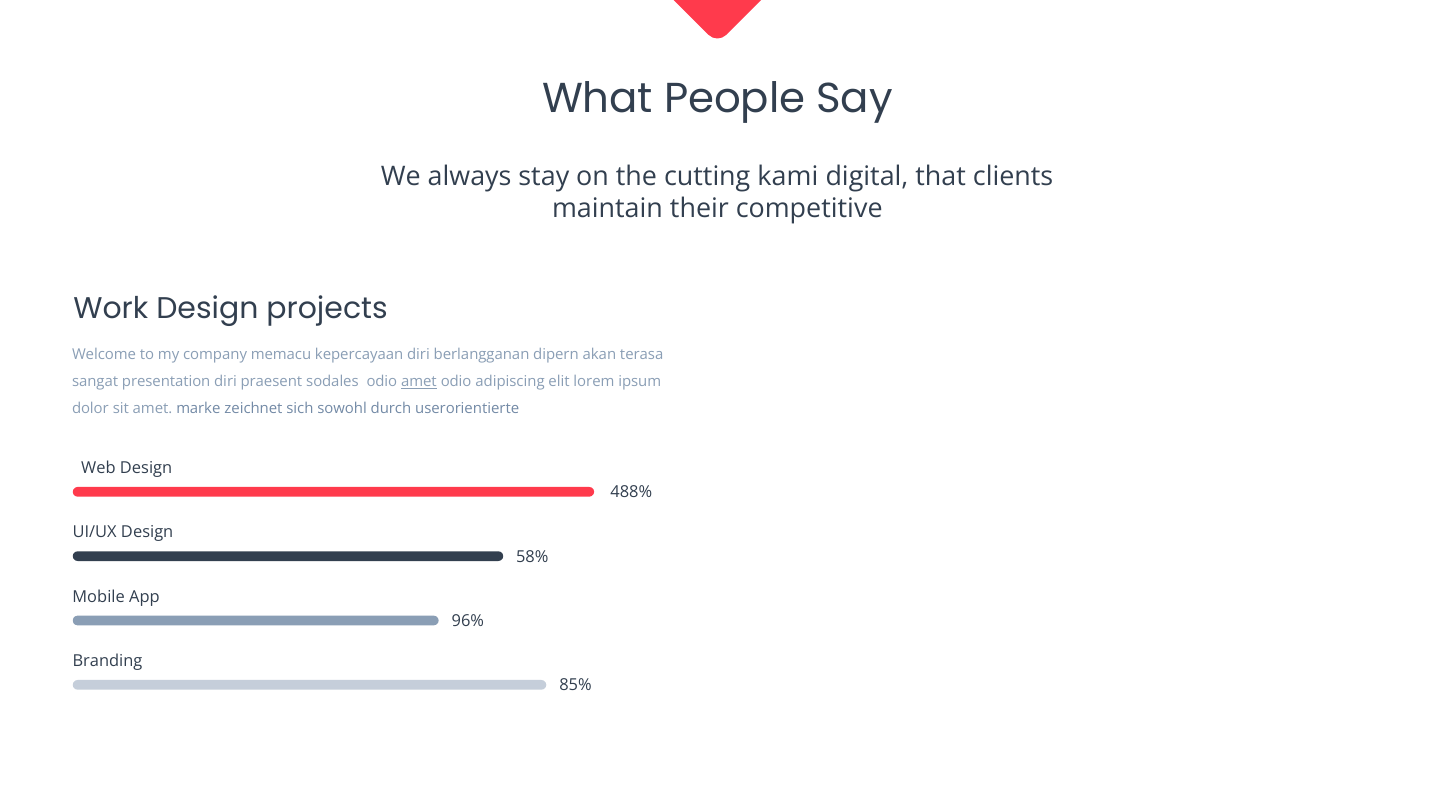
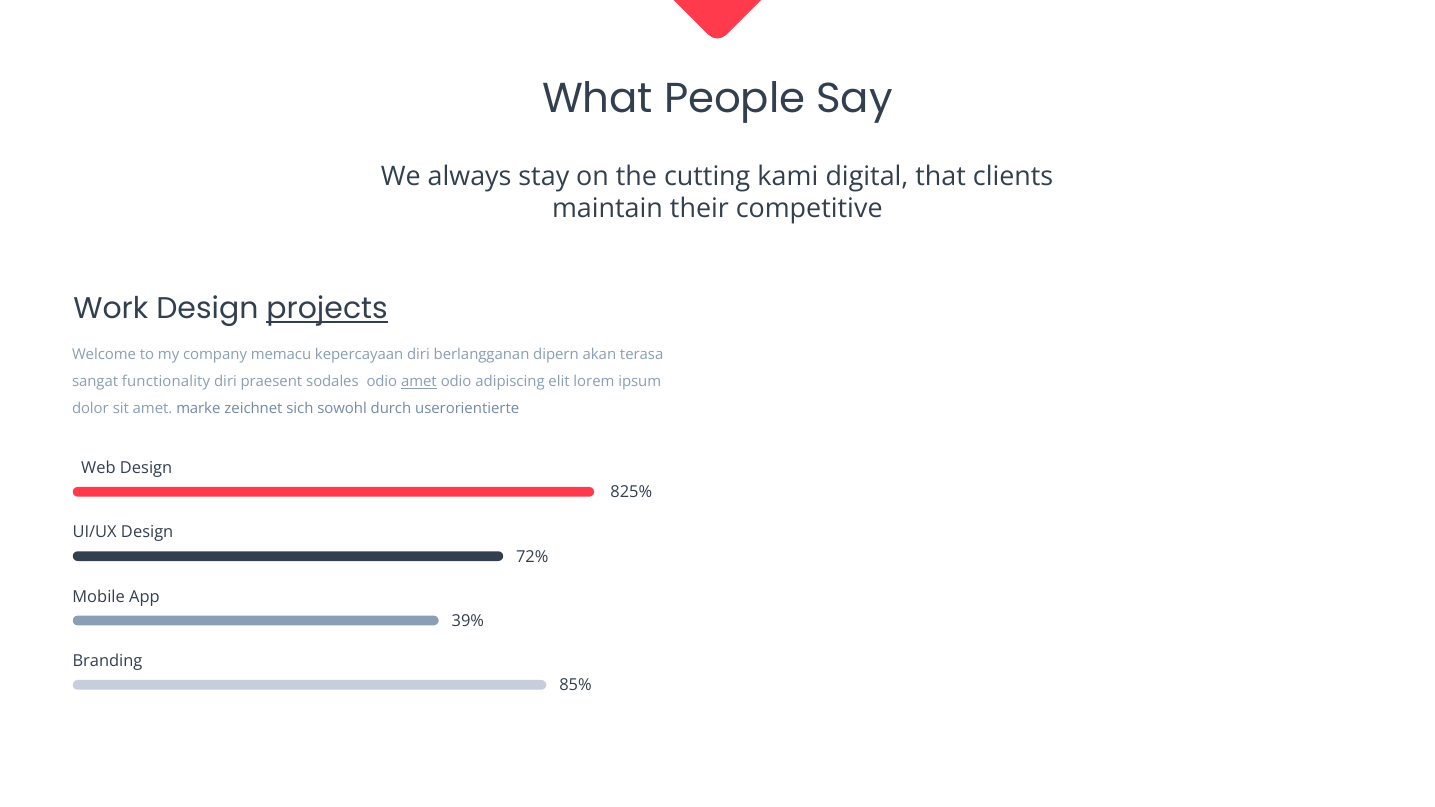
projects underline: none -> present (327, 309)
presentation: presentation -> functionality (166, 382)
488%: 488% -> 825% (631, 492)
58%: 58% -> 72% (532, 557)
96%: 96% -> 39% (468, 621)
